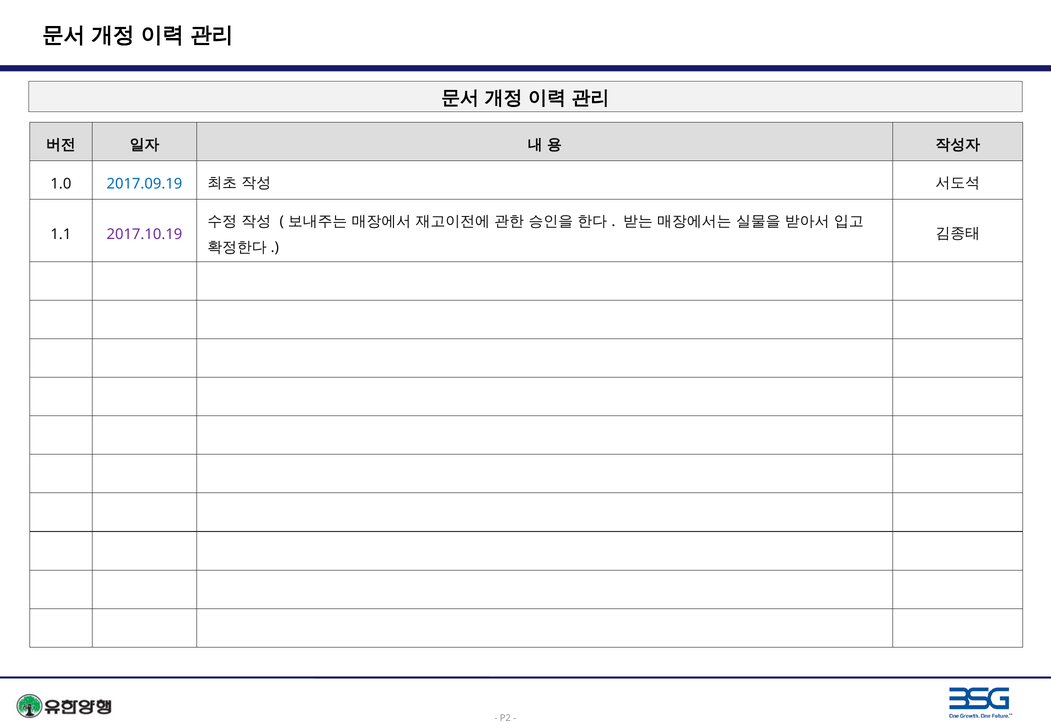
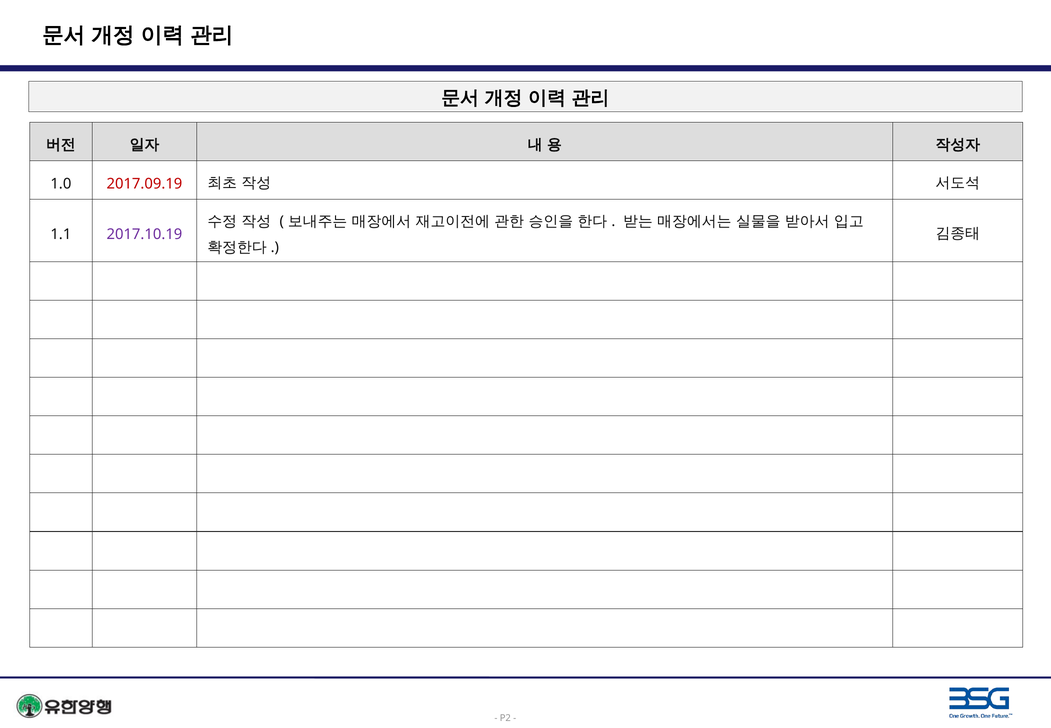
2017.09.19 colour: blue -> red (144, 184)
